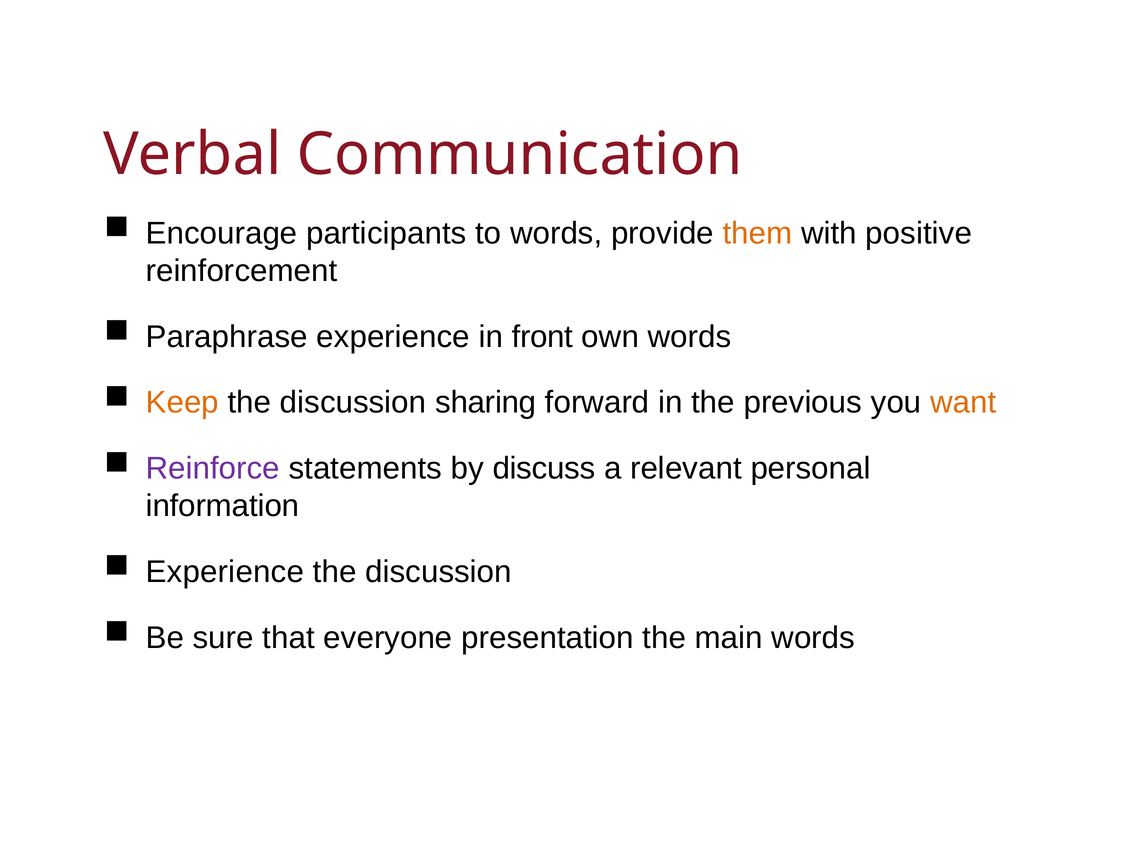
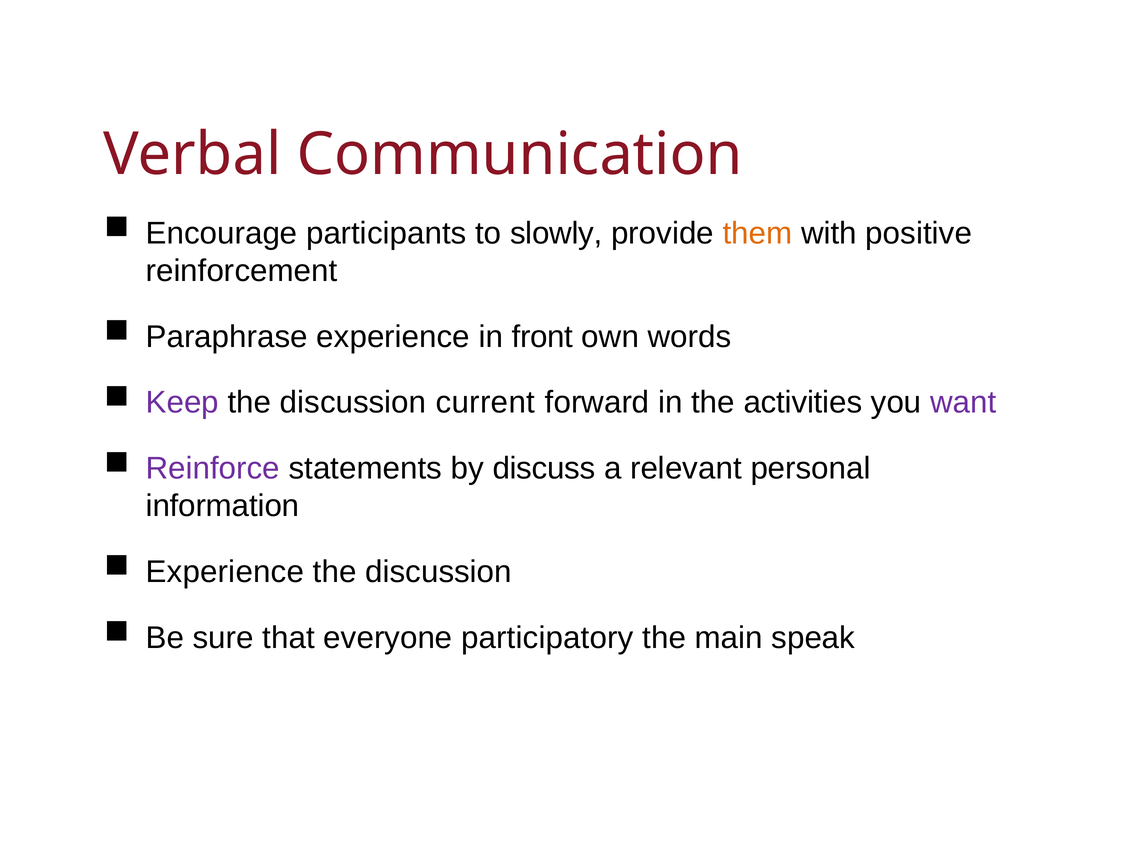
to words: words -> slowly (556, 233)
Keep colour: orange -> purple (182, 403)
sharing: sharing -> current (485, 403)
previous: previous -> activities (803, 403)
want colour: orange -> purple (963, 403)
presentation: presentation -> participatory (547, 638)
main words: words -> speak (813, 638)
